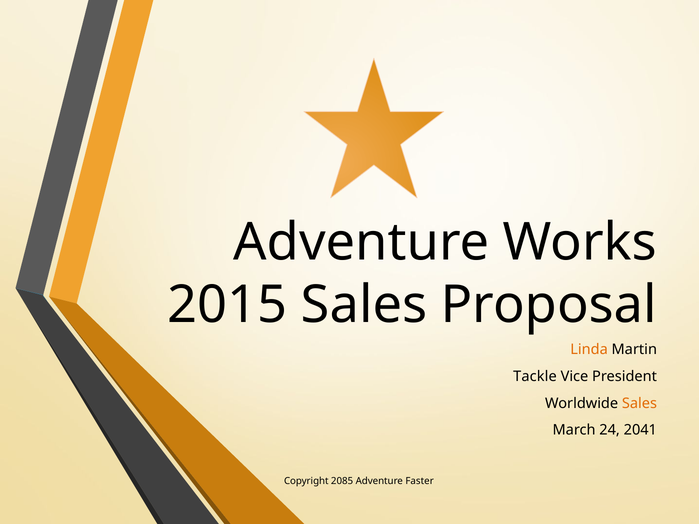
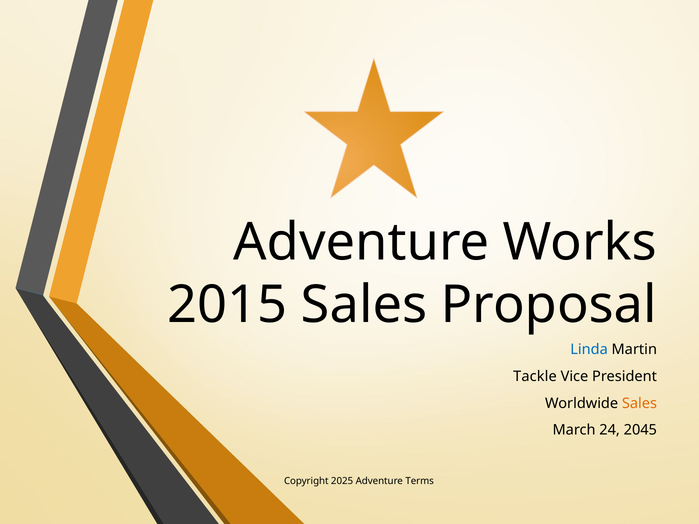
Linda colour: orange -> blue (589, 350)
2041: 2041 -> 2045 (640, 430)
2085: 2085 -> 2025 (342, 481)
Faster: Faster -> Terms (420, 481)
